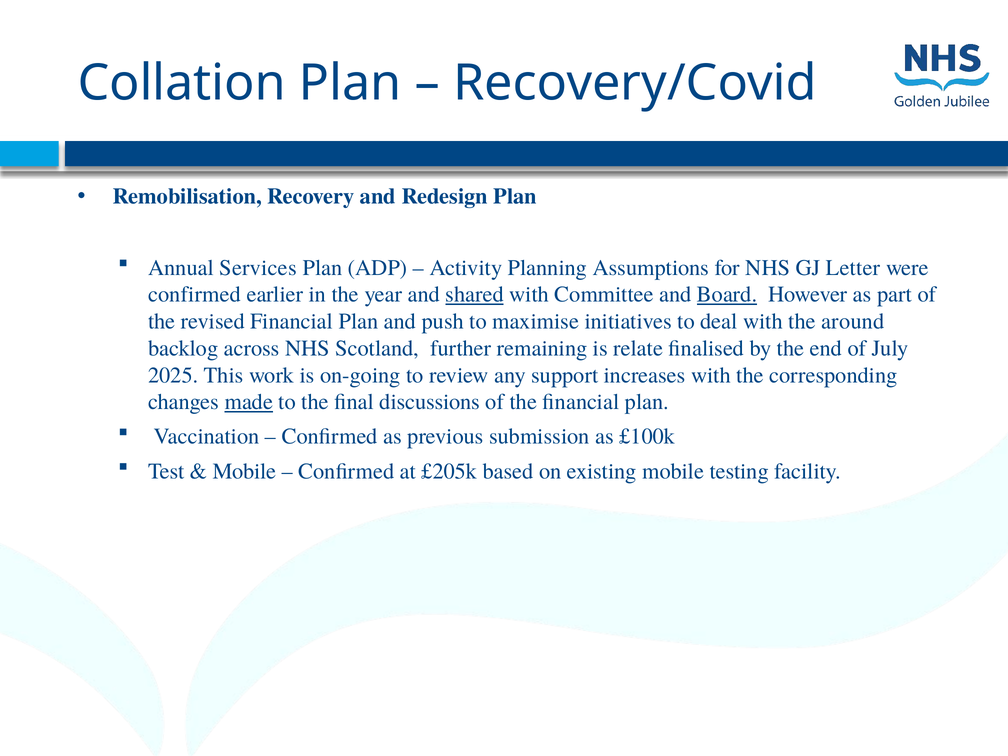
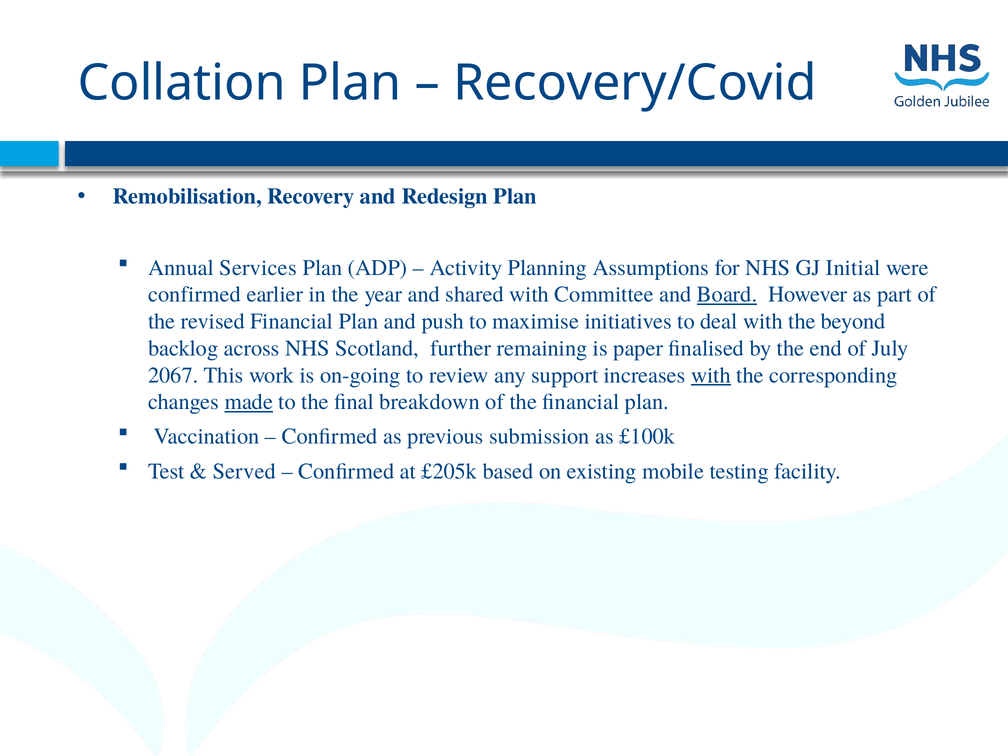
Letter: Letter -> Initial (853, 268)
shared underline: present -> none (475, 295)
around: around -> beyond (853, 321)
relate: relate -> paper (638, 348)
2025: 2025 -> 2067 (173, 375)
with underline: none -> present (711, 375)
discussions: discussions -> breakdown (430, 402)
Mobile: Mobile -> Served (244, 471)
